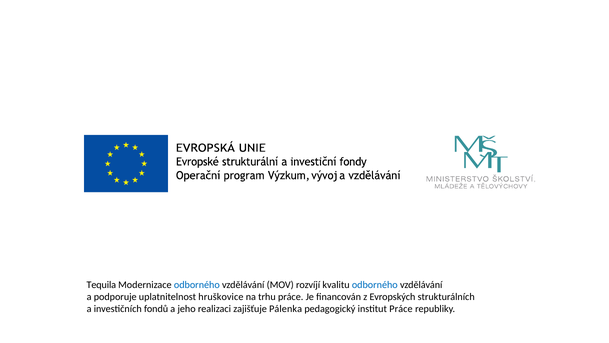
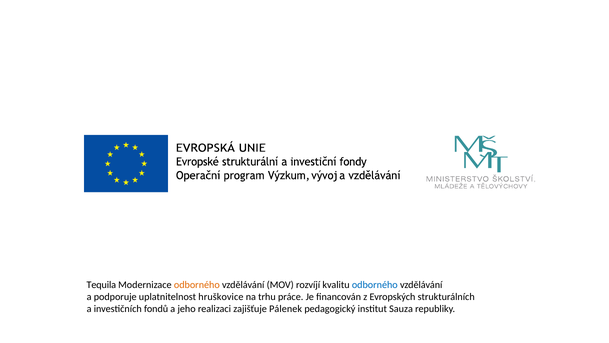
odborného colour: blue -> orange (197, 284)
Pálenka: Pálenka -> Pálenek (286, 309)
institut Práce: Práce -> Sauza (401, 309)
